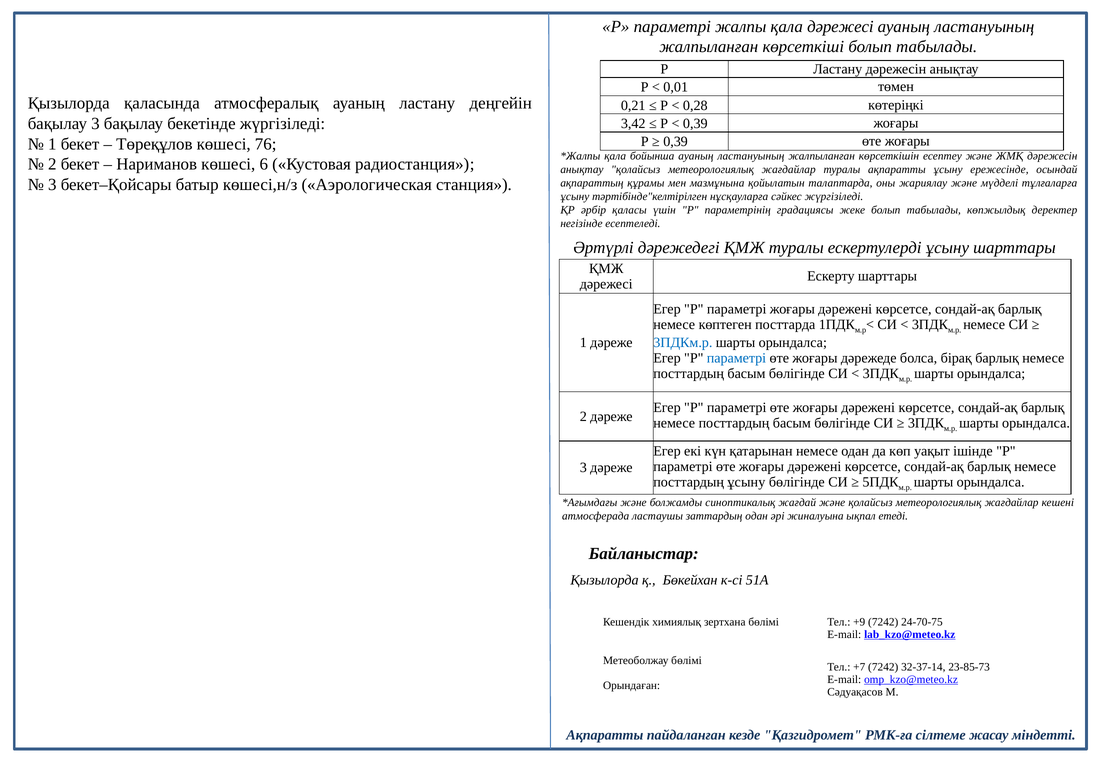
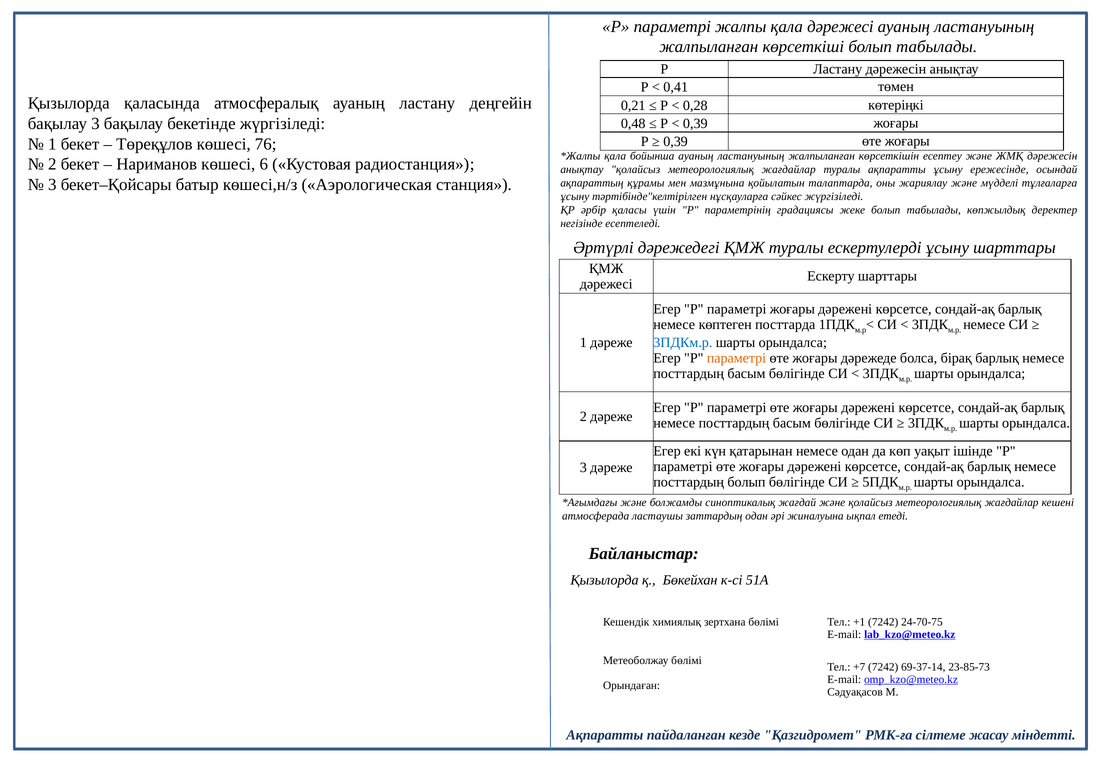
0,01: 0,01 -> 0,41 (676, 87)
3,42: 3,42 -> 0,48 (633, 124)
параметрі colour: blue -> orange (736, 358)
посттардың ұсыну: ұсыну -> болып (746, 482)
+9: +9 -> +1 (859, 622)
32-37-14: 32-37-14 -> 69-37-14 (923, 667)
